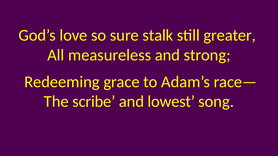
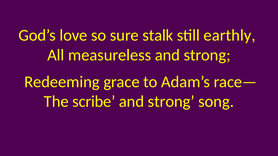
greater: greater -> earthly (230, 35)
lowest: lowest -> strong (171, 102)
